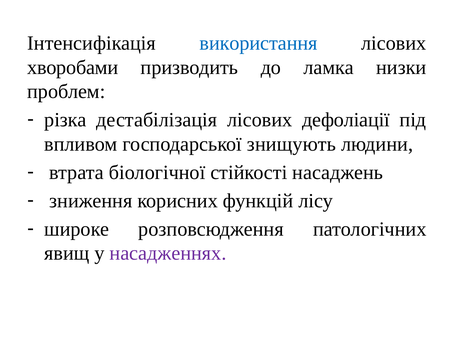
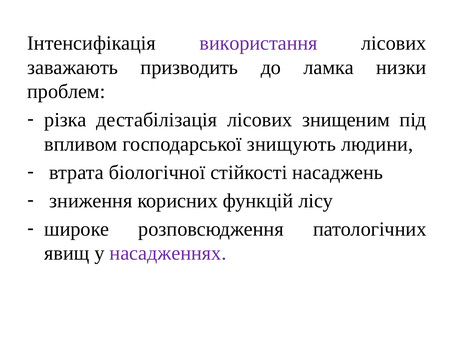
використання colour: blue -> purple (259, 43)
хворобами: хворобами -> заважають (73, 67)
дефоліації: дефоліації -> знищеним (346, 120)
